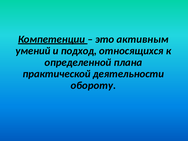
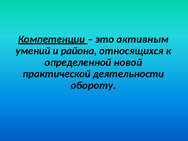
подход: подход -> района (79, 51)
плана: плана -> новой (128, 62)
